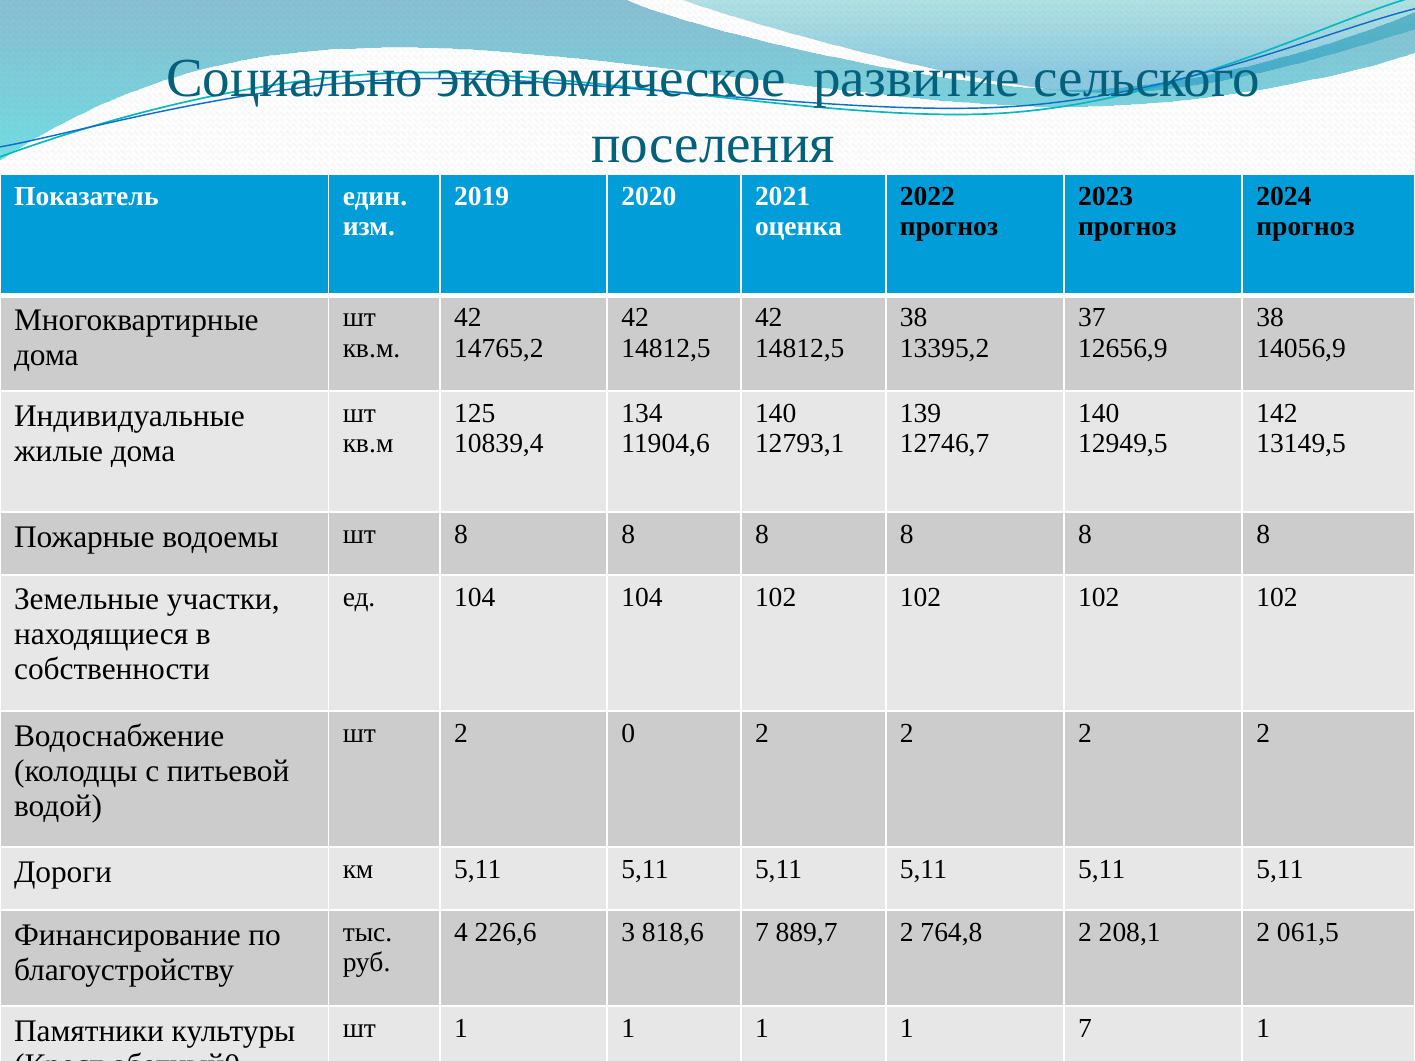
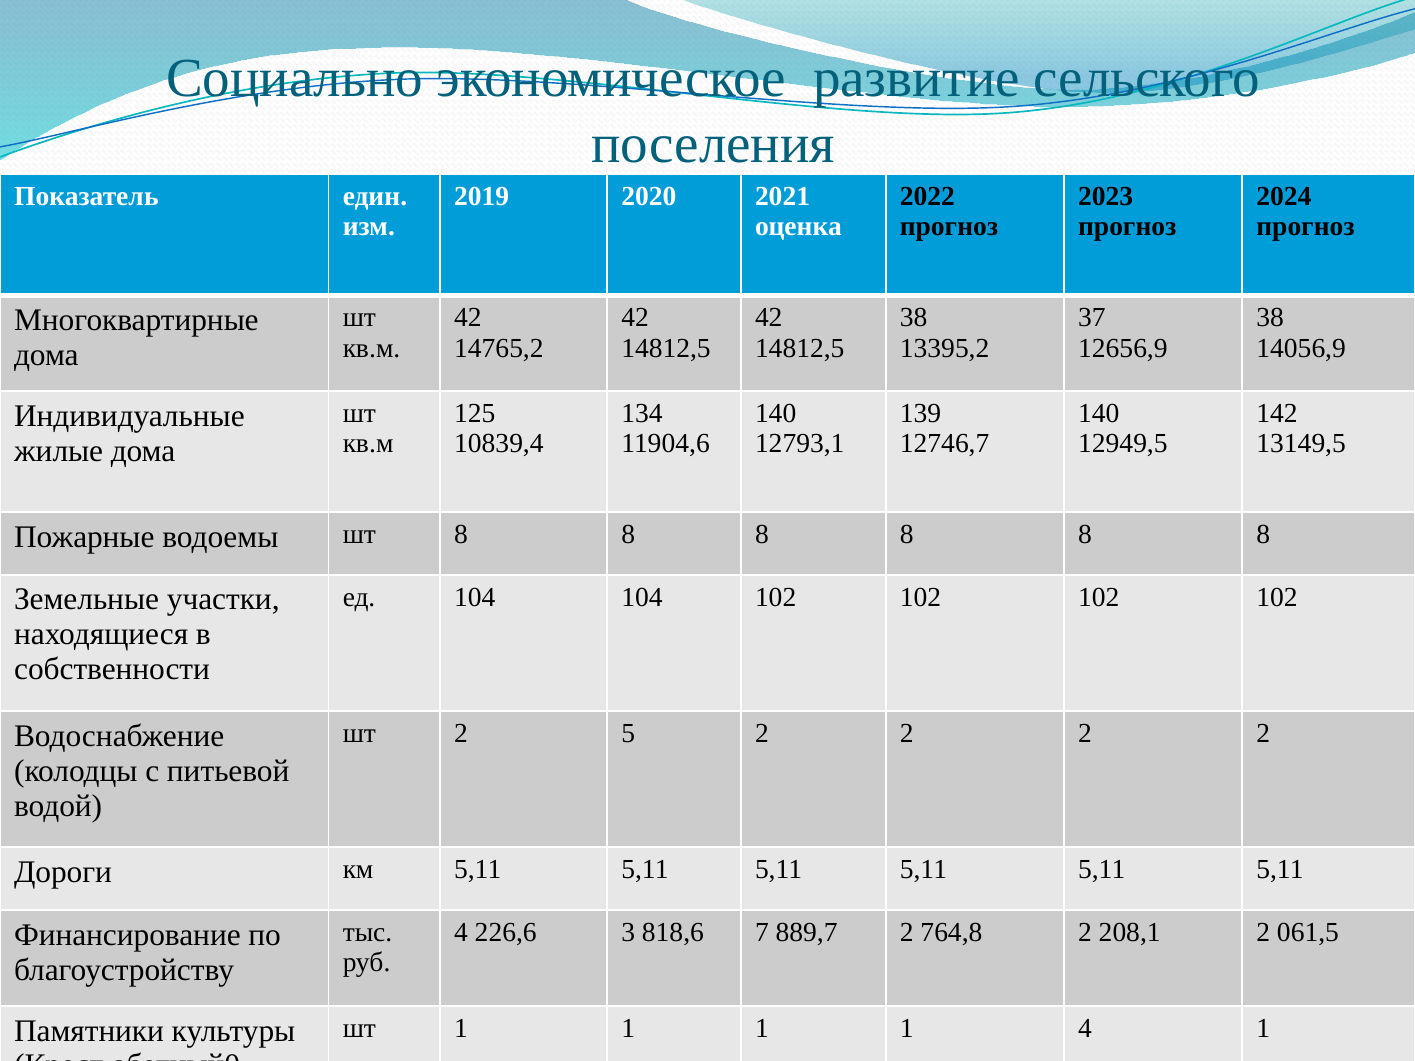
0: 0 -> 5 (628, 734)
1 7: 7 -> 4 (1085, 1029)
